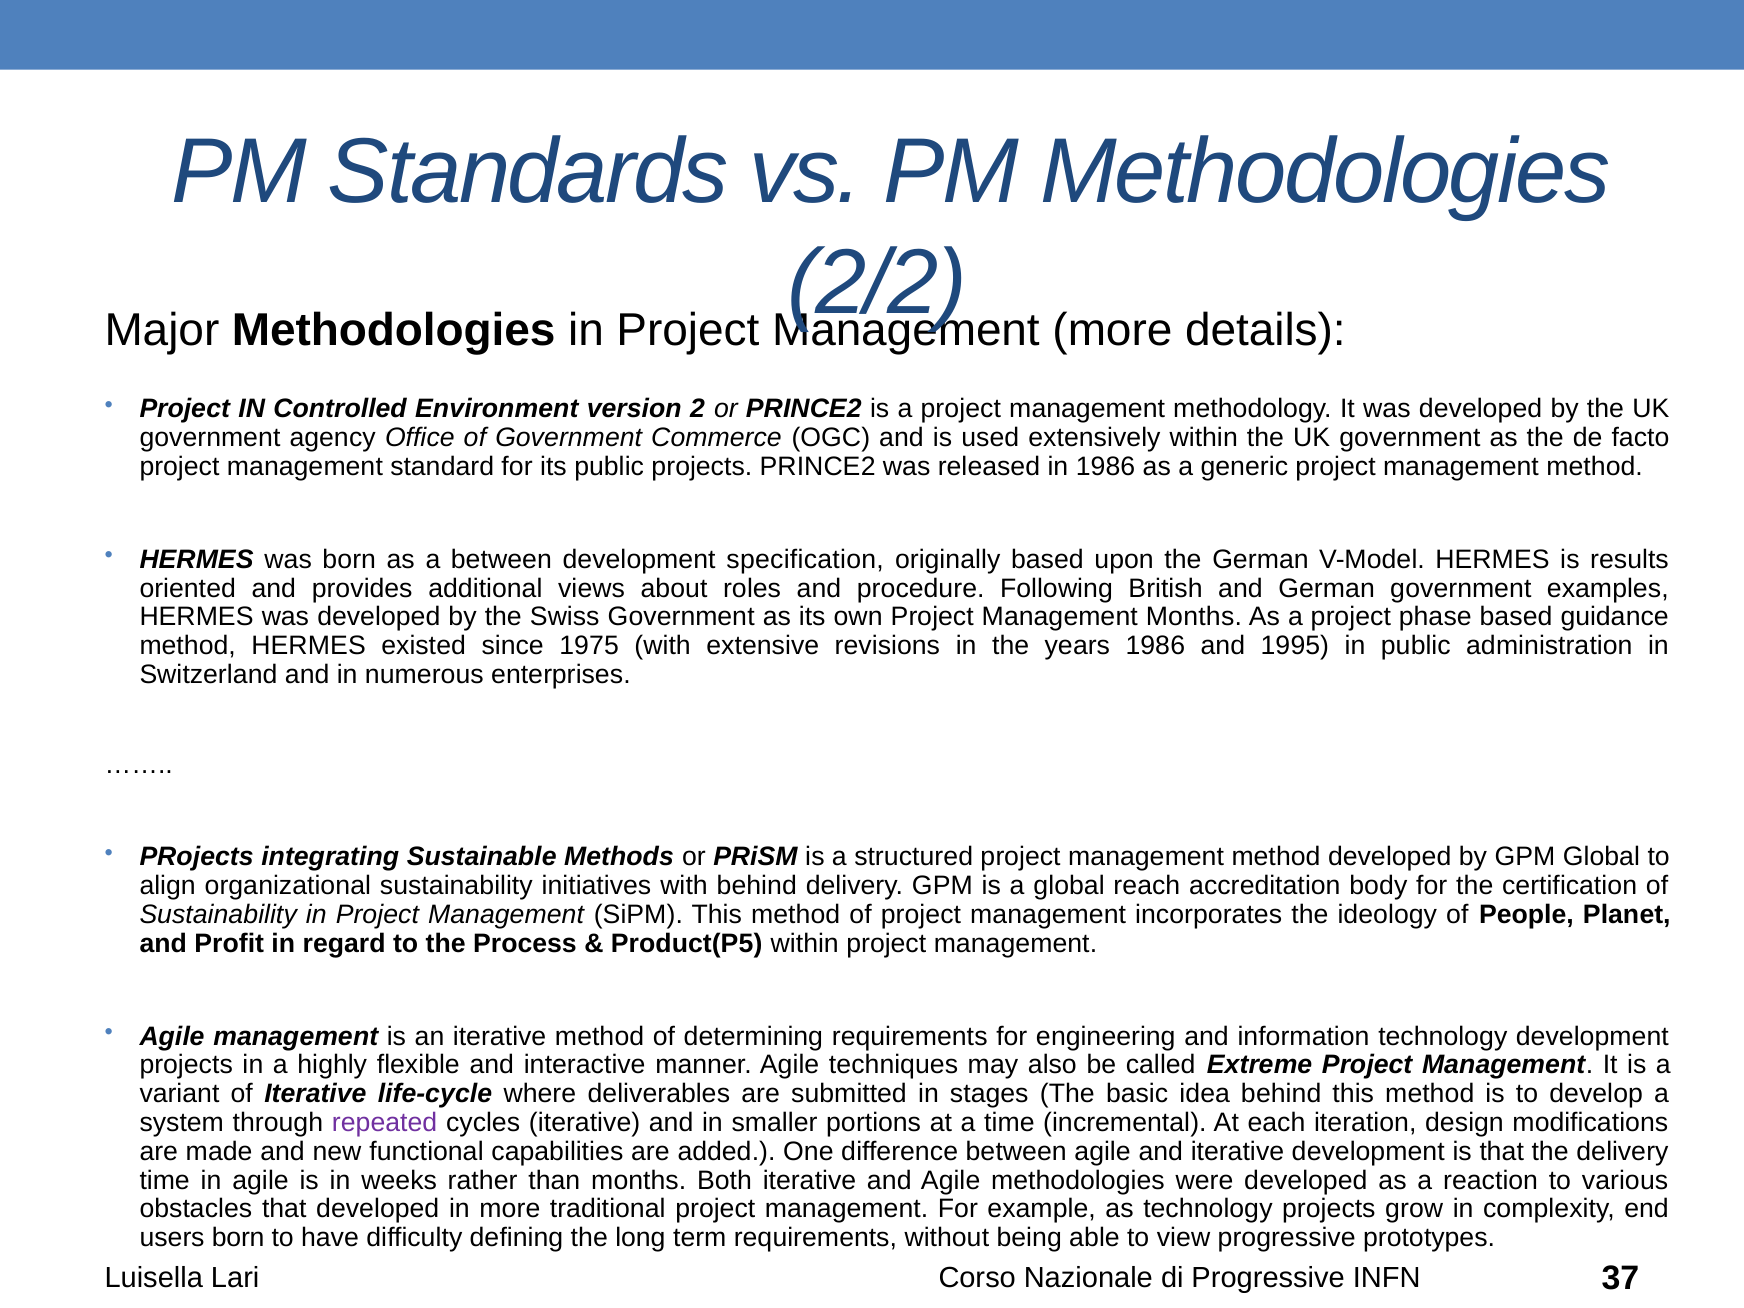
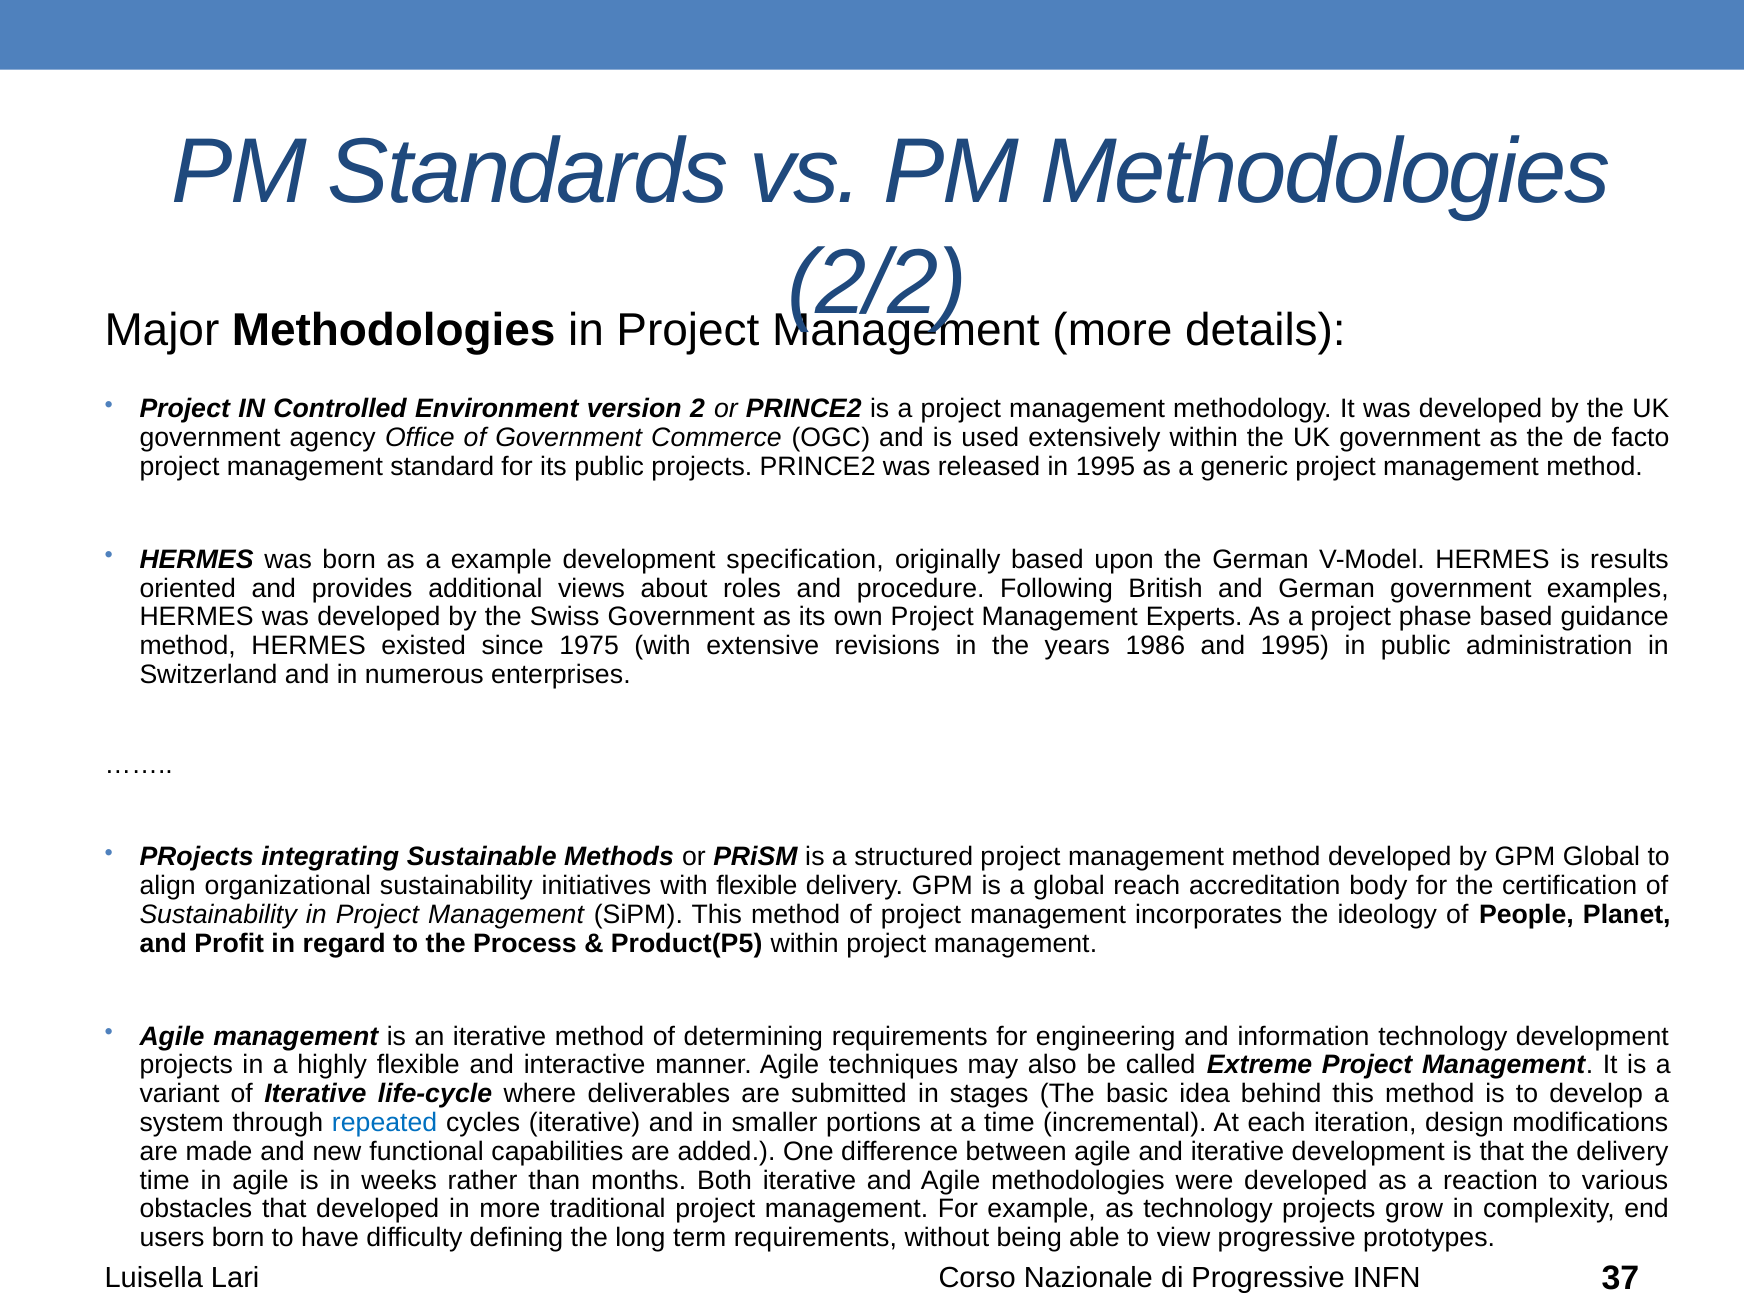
in 1986: 1986 -> 1995 (1106, 467)
a between: between -> example (501, 560)
Management Months: Months -> Experts (1194, 617)
with behind: behind -> flexible (757, 886)
repeated colour: purple -> blue (385, 1123)
